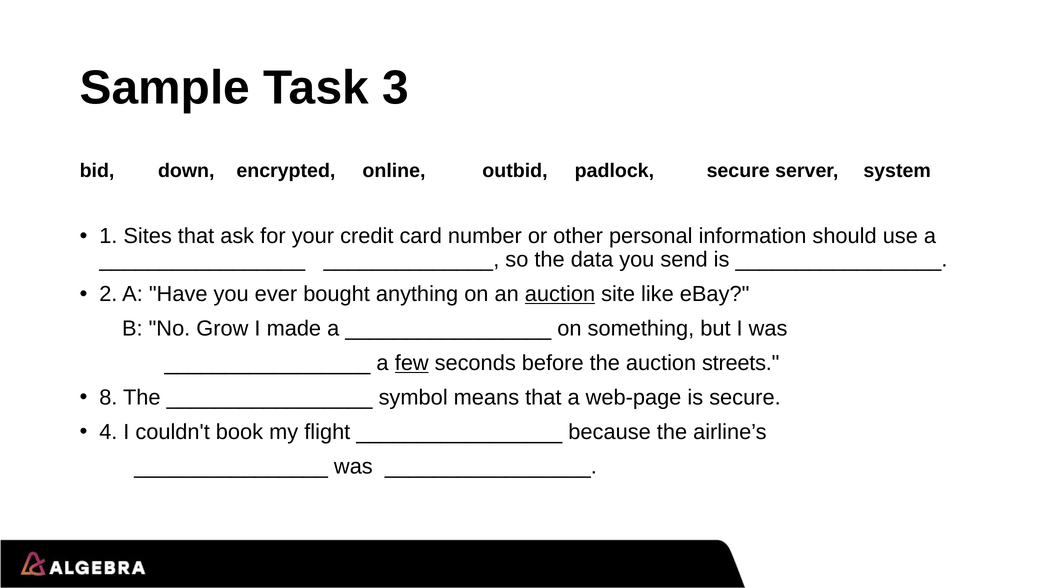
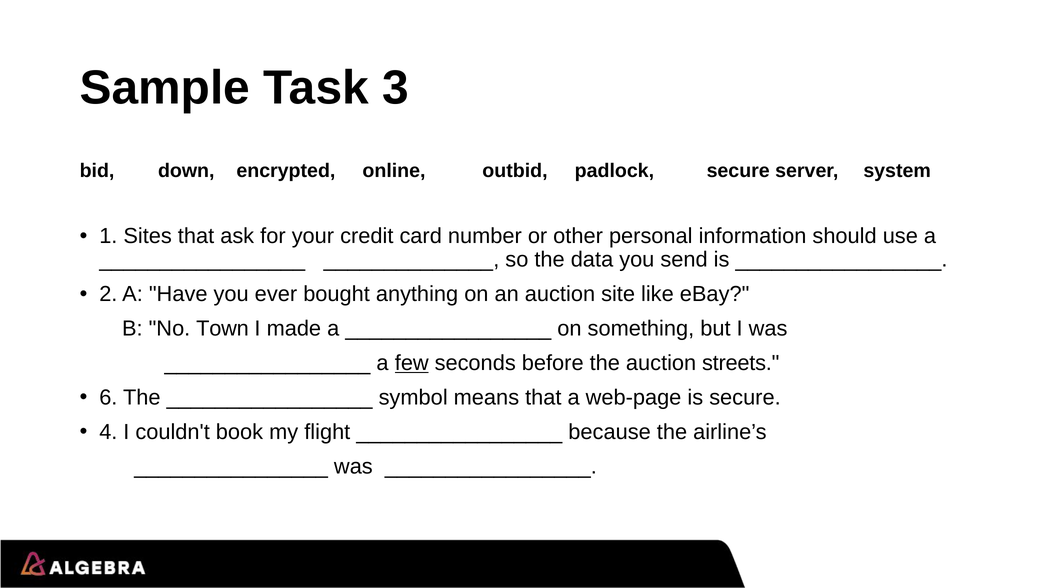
auction underline: present -> none (560, 294)
Grow: Grow -> Town (222, 329)
8: 8 -> 6 (108, 397)
